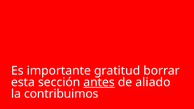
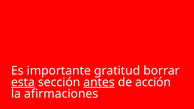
esta underline: none -> present (23, 82)
aliado: aliado -> acción (153, 82)
contribuimos: contribuimos -> afirmaciones (61, 94)
